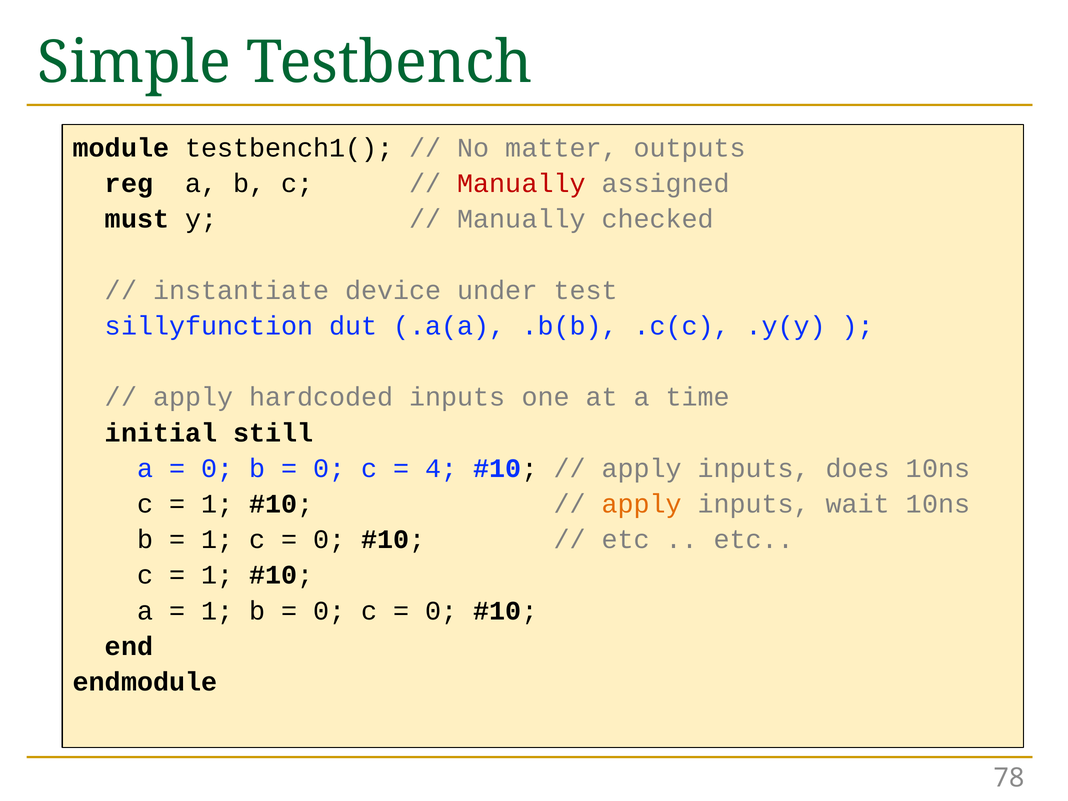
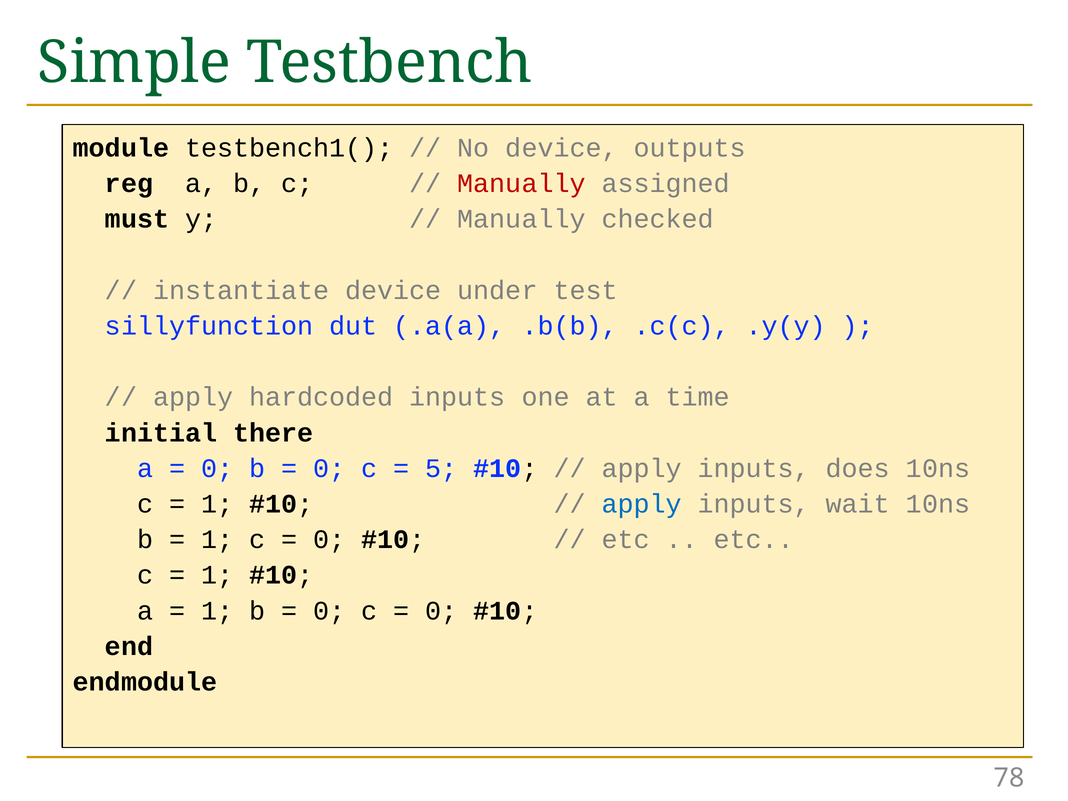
No matter: matter -> device (562, 148)
still: still -> there (273, 433)
4: 4 -> 5 (441, 468)
apply colour: orange -> blue (642, 504)
